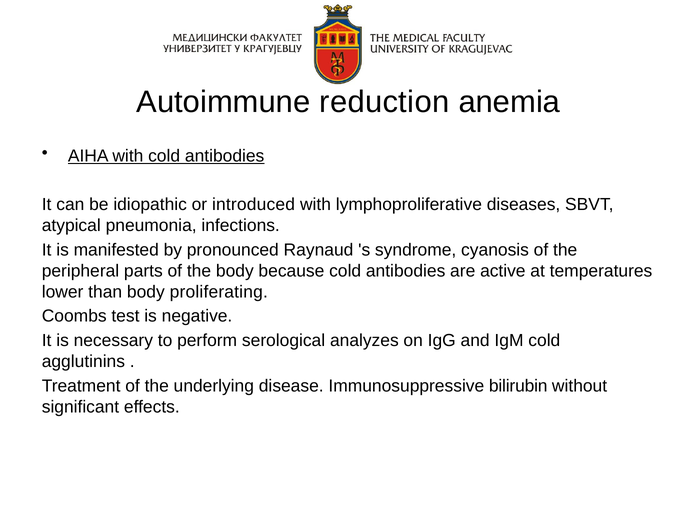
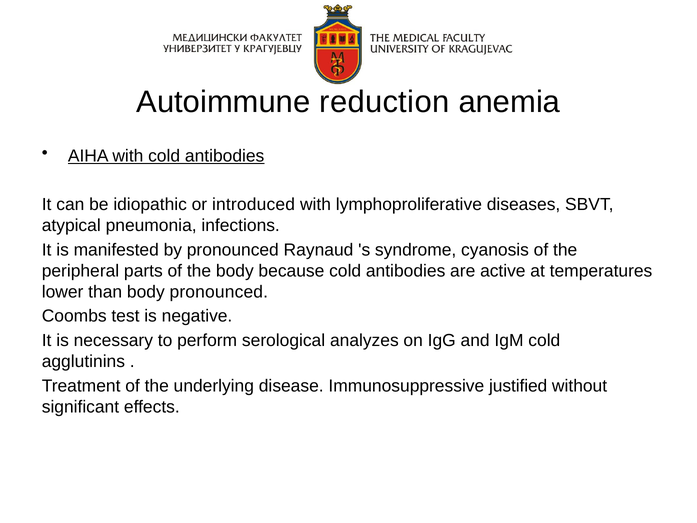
body proliferating: proliferating -> pronounced (219, 292)
bilirubin: bilirubin -> justified (518, 386)
